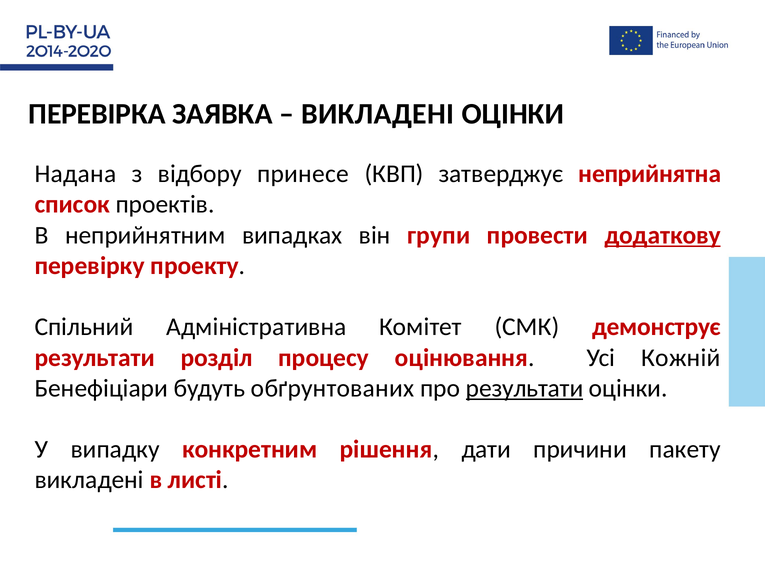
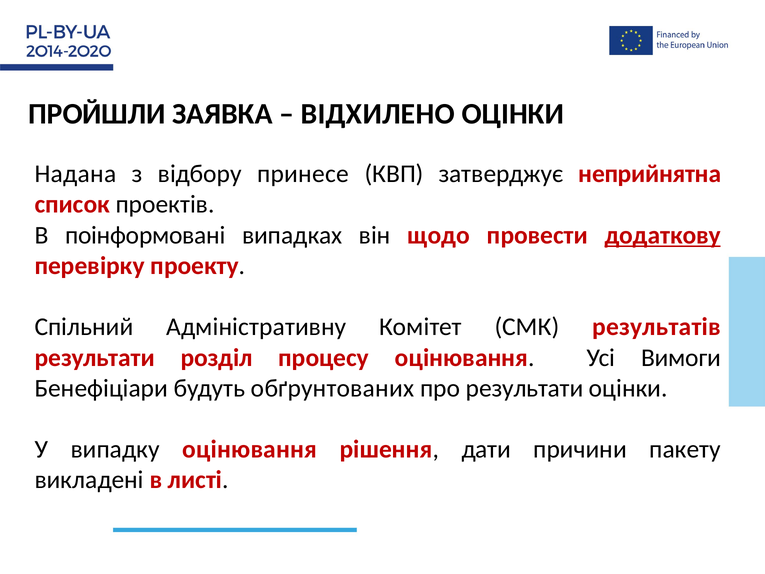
ПЕРЕВІРКА: ПЕРЕВІРКА -> ПРОЙШЛИ (97, 114)
ВИКЛАДЕНІ: ВИКЛАДЕНІ -> ВІДХИЛЕНО (378, 114)
неприйнятним: неприйнятним -> поінформовані (145, 235)
групи: групи -> щодо (439, 235)
Адміністративна: Адміністративна -> Адміністративну (256, 327)
демонструє: демонструє -> результатів (656, 327)
Кожній: Кожній -> Вимоги (681, 357)
результати underline: present -> none (525, 388)
випадку конкретним: конкретним -> оцінювання (250, 449)
